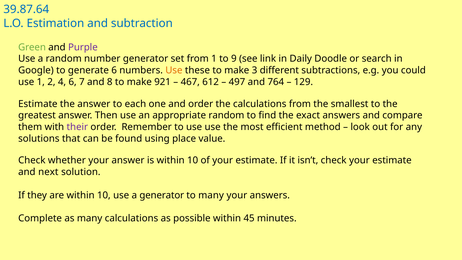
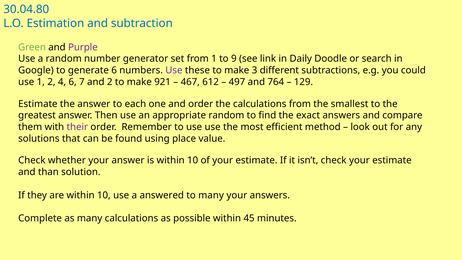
39.87.64: 39.87.64 -> 30.04.80 (26, 9)
Use colour: orange -> purple (174, 70)
and 8: 8 -> 2 (110, 82)
next: next -> than (48, 172)
a generator: generator -> answered (162, 195)
